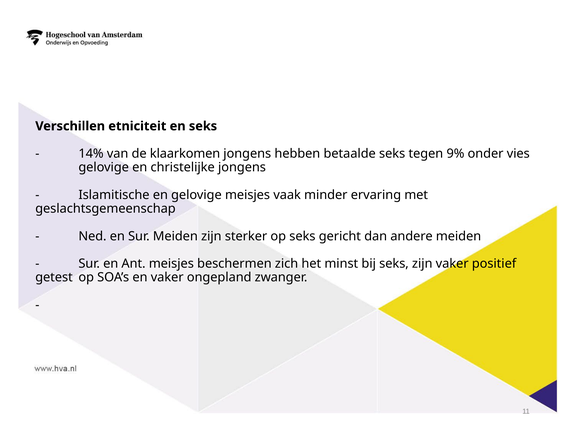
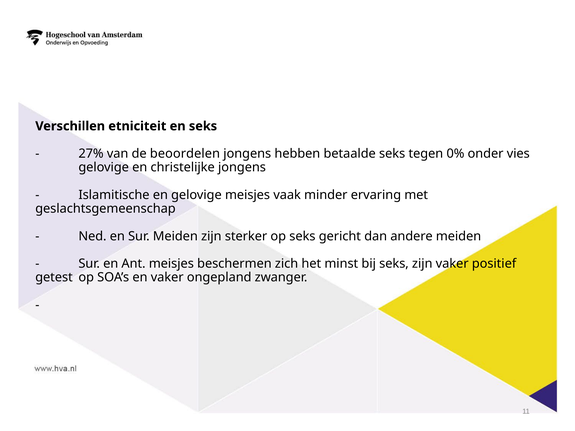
14%: 14% -> 27% (91, 154)
klaarkomen: klaarkomen -> beoordelen (185, 154)
9%: 9% -> 0% (455, 154)
